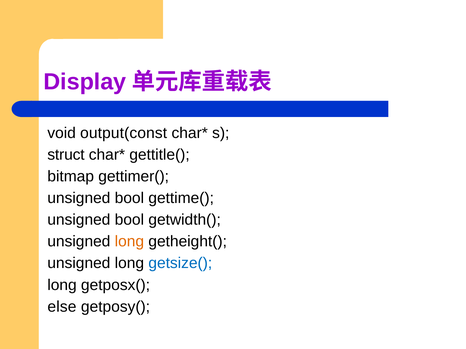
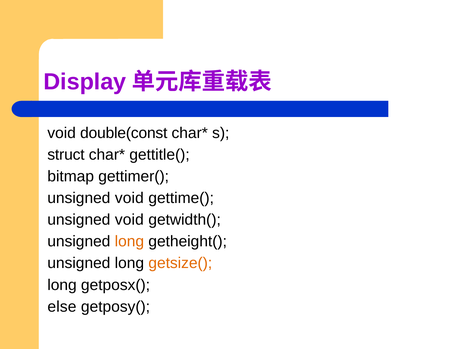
output(const: output(const -> double(const (124, 133)
bool: bool -> void (129, 198)
bool: bool -> void (129, 220)
getsize( colour: blue -> orange (180, 264)
